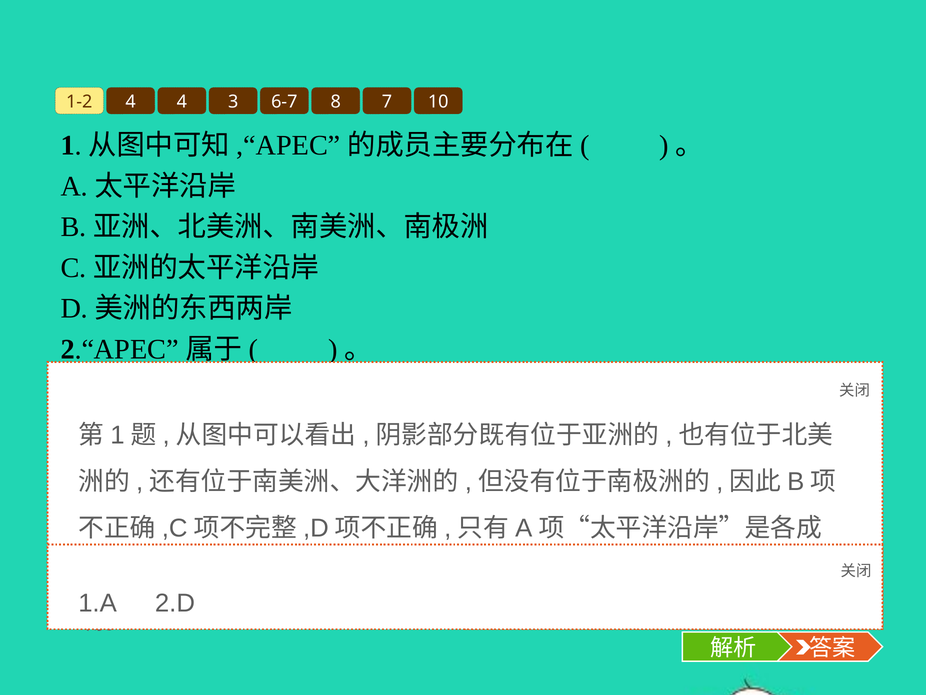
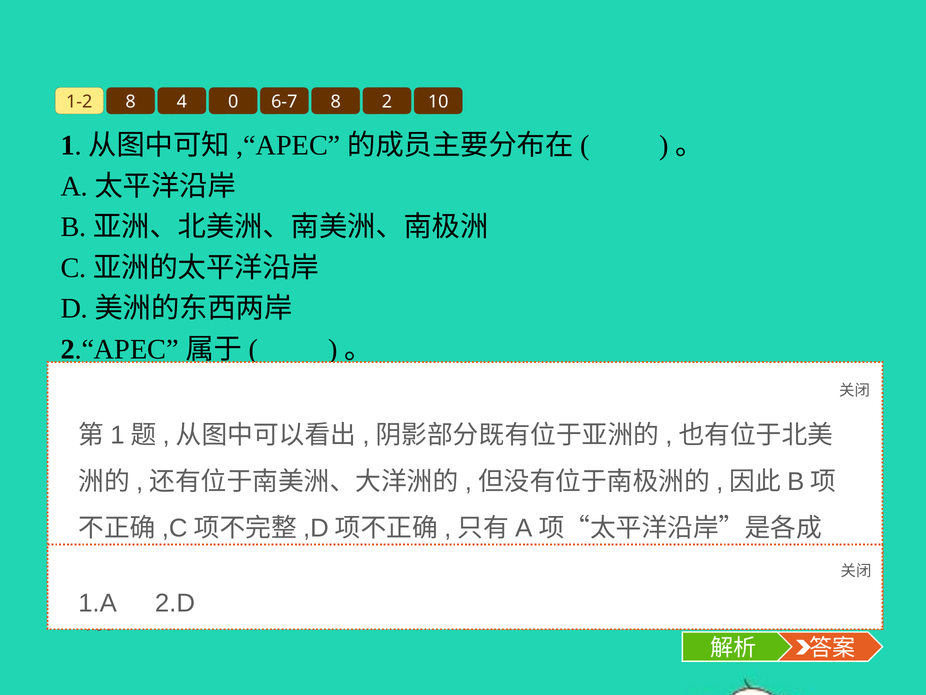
1-2 4: 4 -> 8 (131, 102)
3: 3 -> 0 (233, 102)
7: 7 -> 2 (387, 102)
